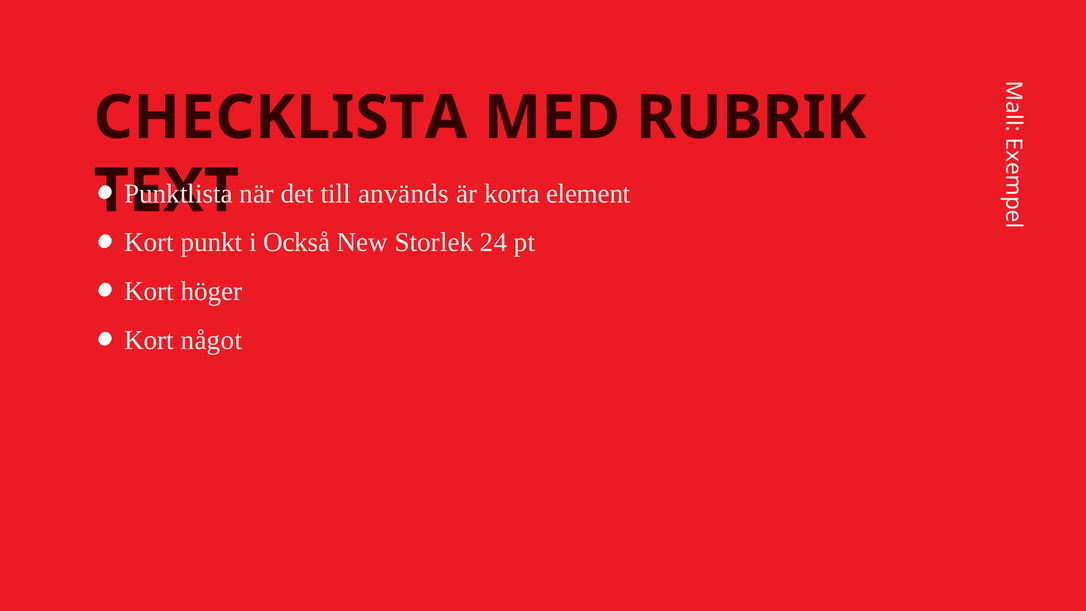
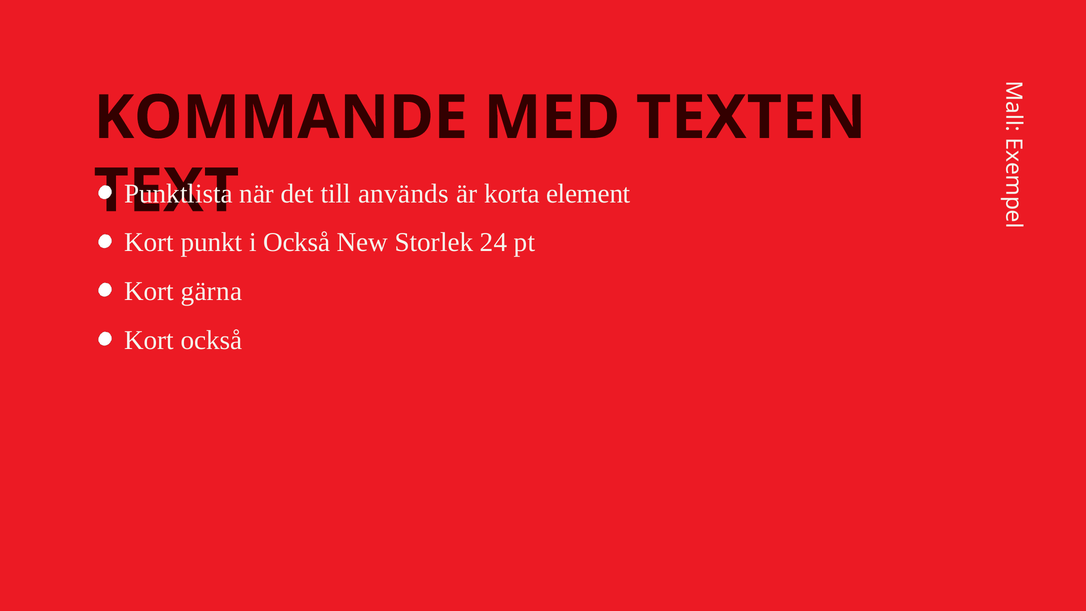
CHECKLISTA: CHECKLISTA -> KOMMANDE (281, 118)
RUBRIK: RUBRIK -> TEXTEN (751, 118)
höger: höger -> gärna (211, 291)
Kort något: något -> också (212, 340)
